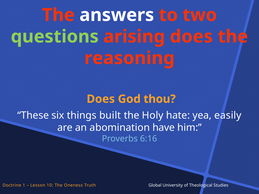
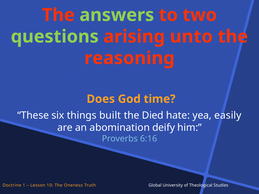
answers colour: white -> light green (117, 15)
arising does: does -> unto (191, 37)
thou: thou -> time (160, 99)
Holy: Holy -> Died (153, 116)
have: have -> deify (164, 128)
